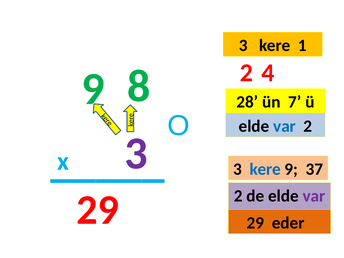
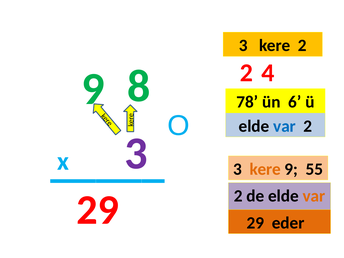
kere 1: 1 -> 2 (302, 45)
28: 28 -> 78 (247, 102)
7: 7 -> 6 (295, 102)
kere colour: blue -> orange (265, 169)
37: 37 -> 55 (314, 169)
var colour: purple -> orange (314, 196)
